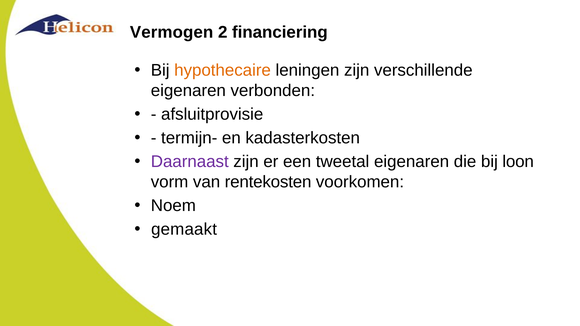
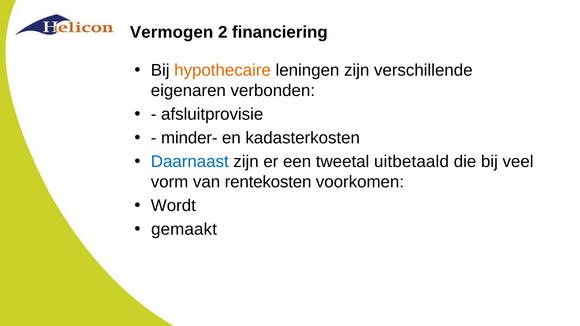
termijn-: termijn- -> minder- (189, 138)
Daarnaast colour: purple -> blue (190, 162)
tweetal eigenaren: eigenaren -> uitbetaald (411, 162)
loon: loon -> veel (518, 162)
Noem: Noem -> Wordt (173, 206)
